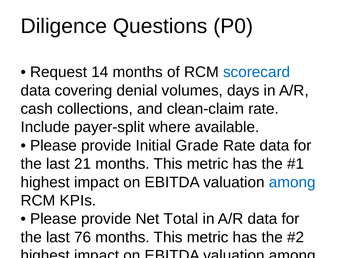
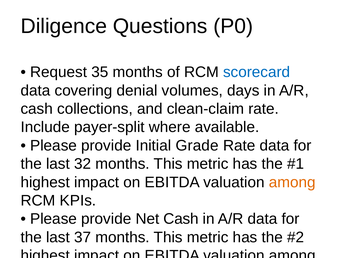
14: 14 -> 35 (100, 72)
21: 21 -> 32 (83, 164)
among colour: blue -> orange (292, 182)
Net Total: Total -> Cash (181, 219)
76: 76 -> 37 (83, 237)
